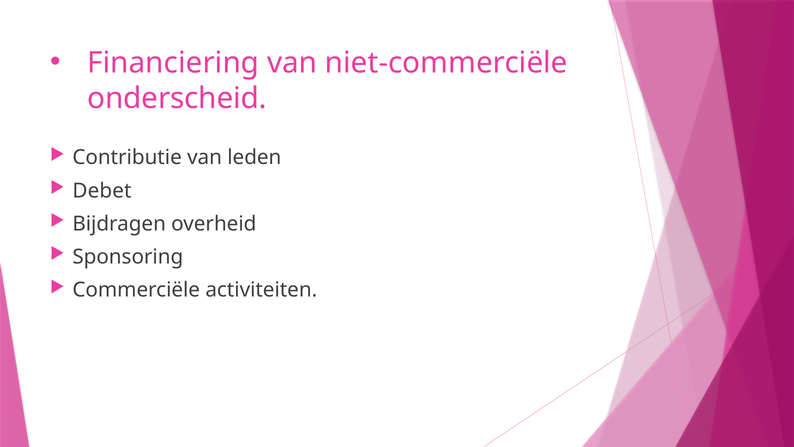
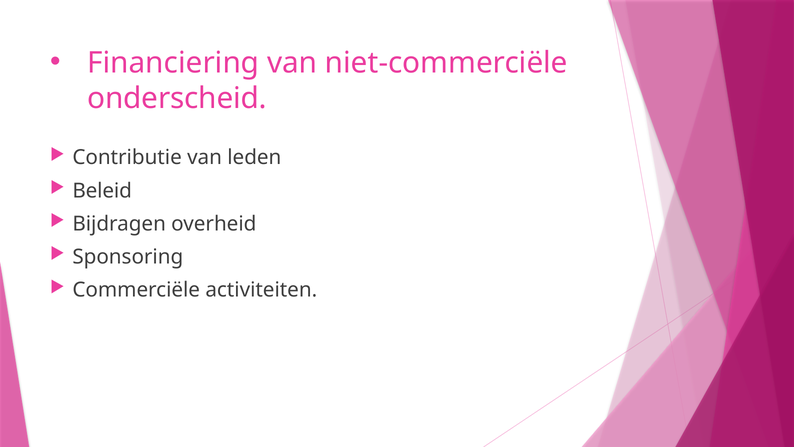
Debet: Debet -> Beleid (102, 191)
